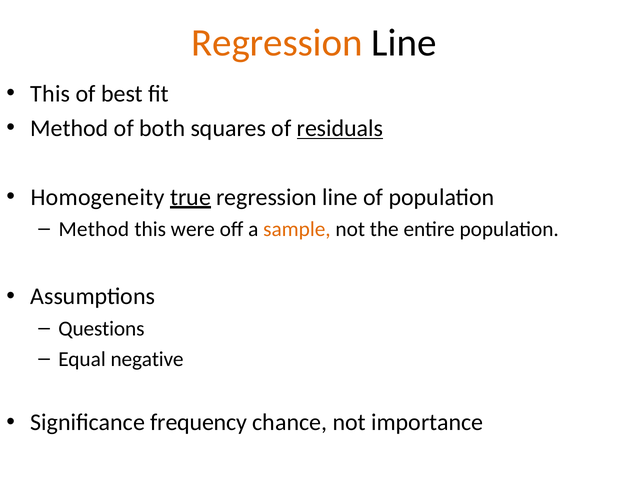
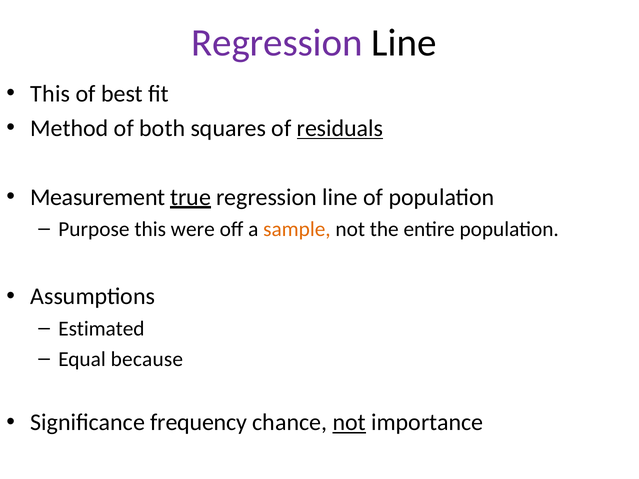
Regression colour: orange -> purple (277, 43)
Homogeneity: Homogeneity -> Measurement (98, 197)
Method: Method -> Purpose (94, 229)
Questions: Questions -> Estimated (101, 329)
negative: negative -> because (147, 359)
not underline: none -> present (349, 423)
